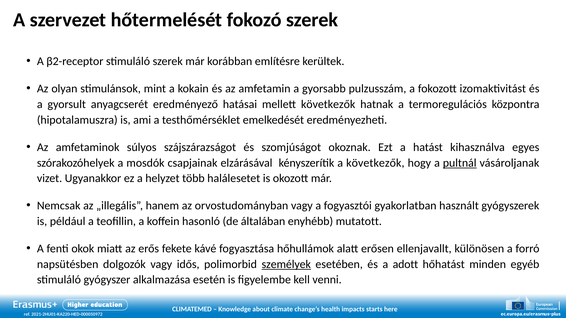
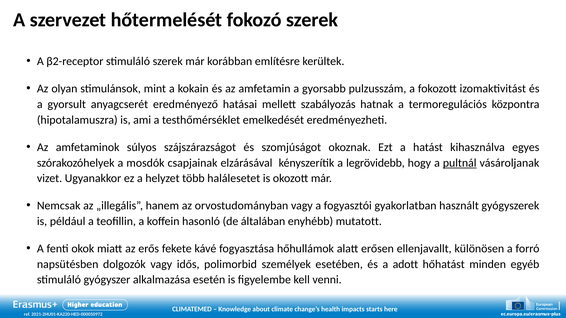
mellett következők: következők -> szabályozás (328, 104)
a következők: következők -> legrövidebb (375, 163)
személyek underline: present -> none (286, 264)
